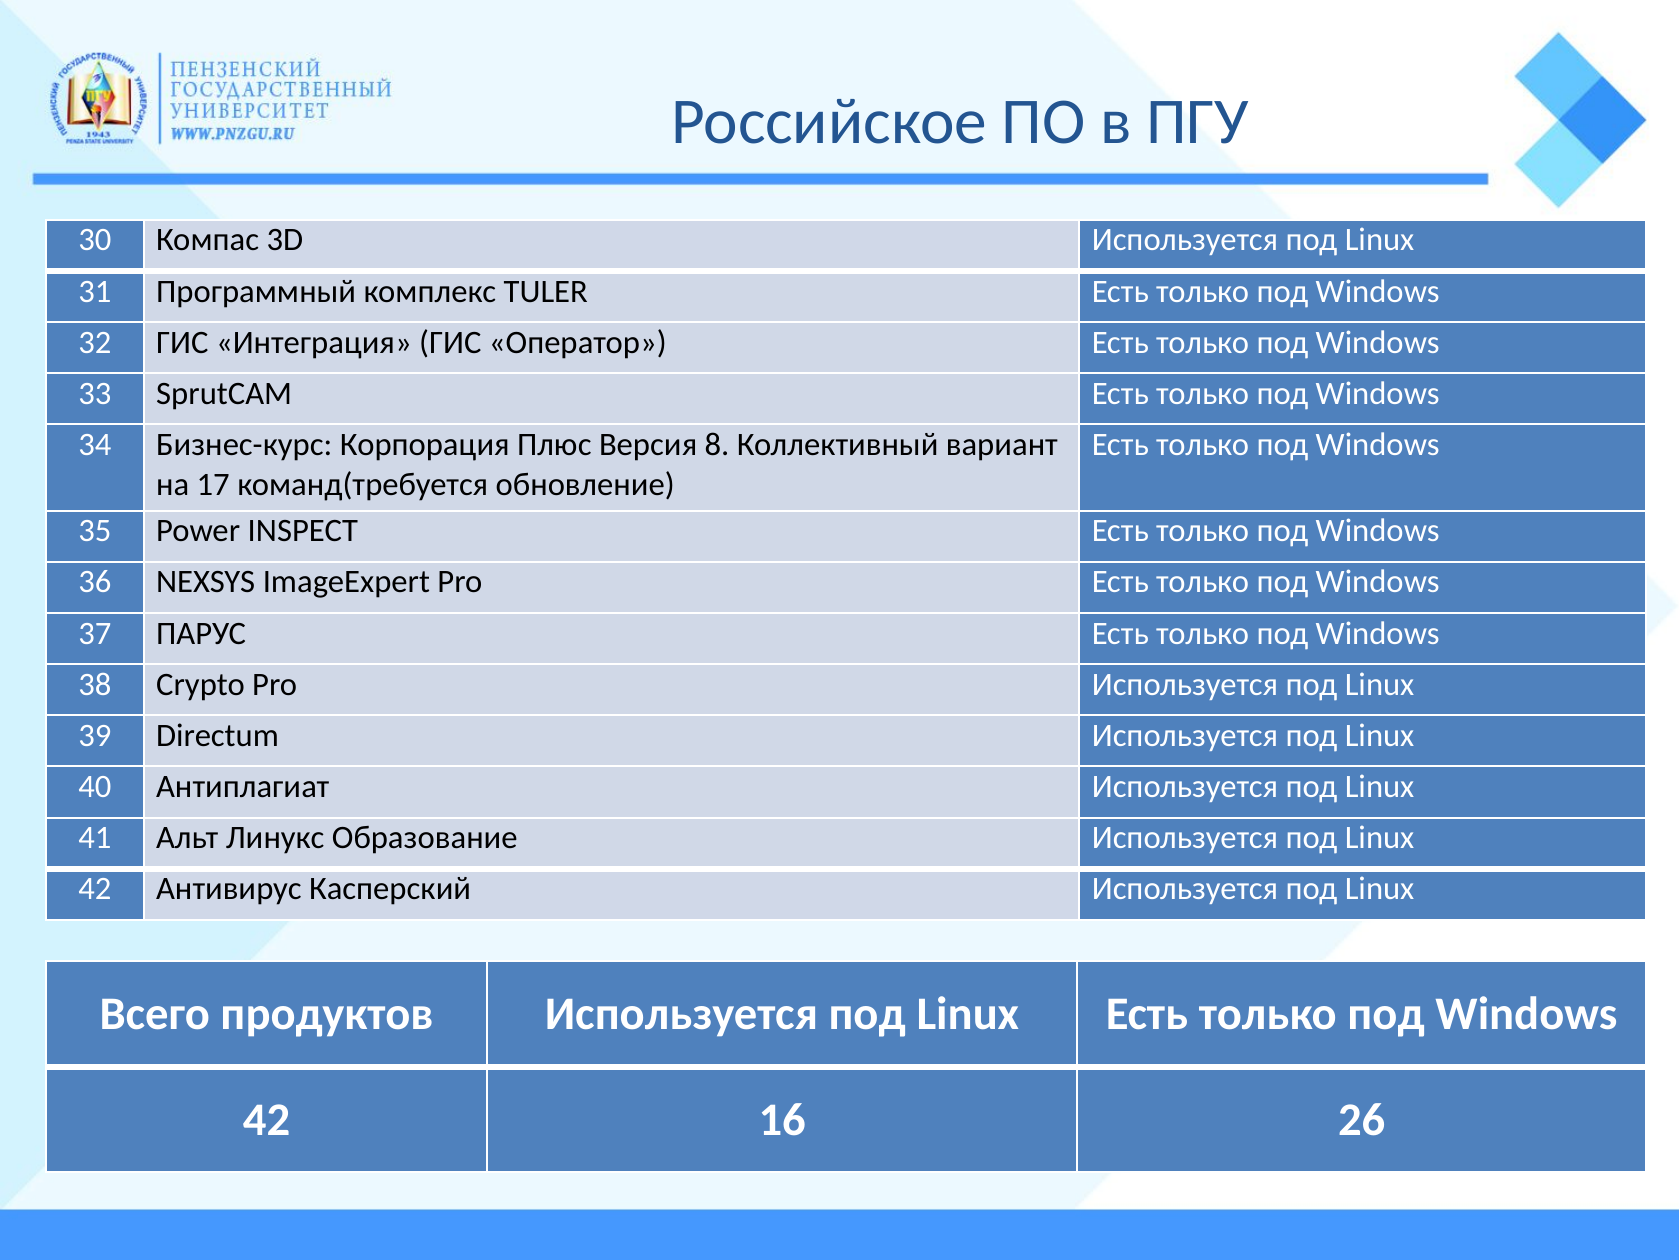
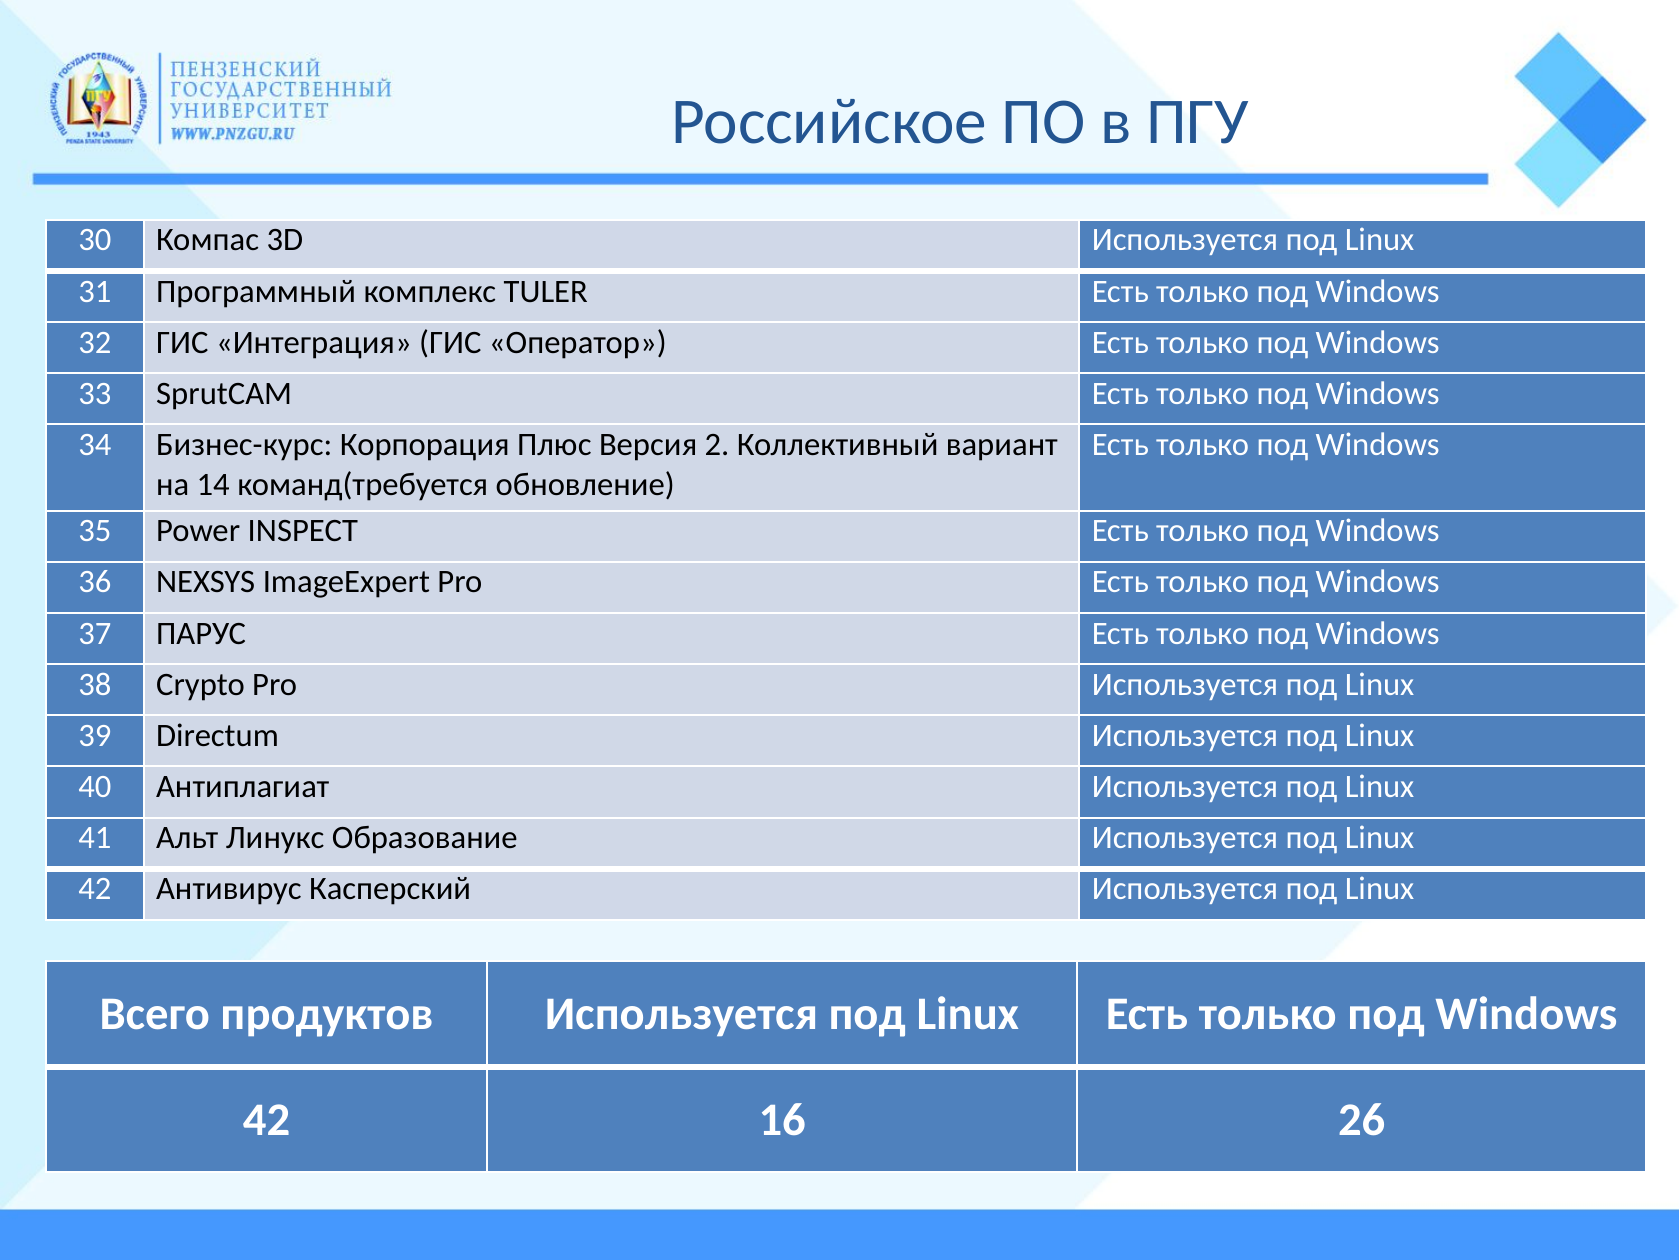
8: 8 -> 2 (717, 444)
17: 17 -> 14 (213, 484)
